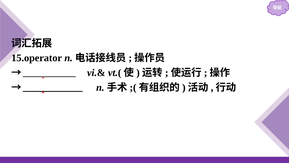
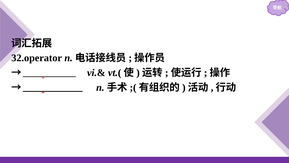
15.operator: 15.operator -> 32.operator (37, 58)
